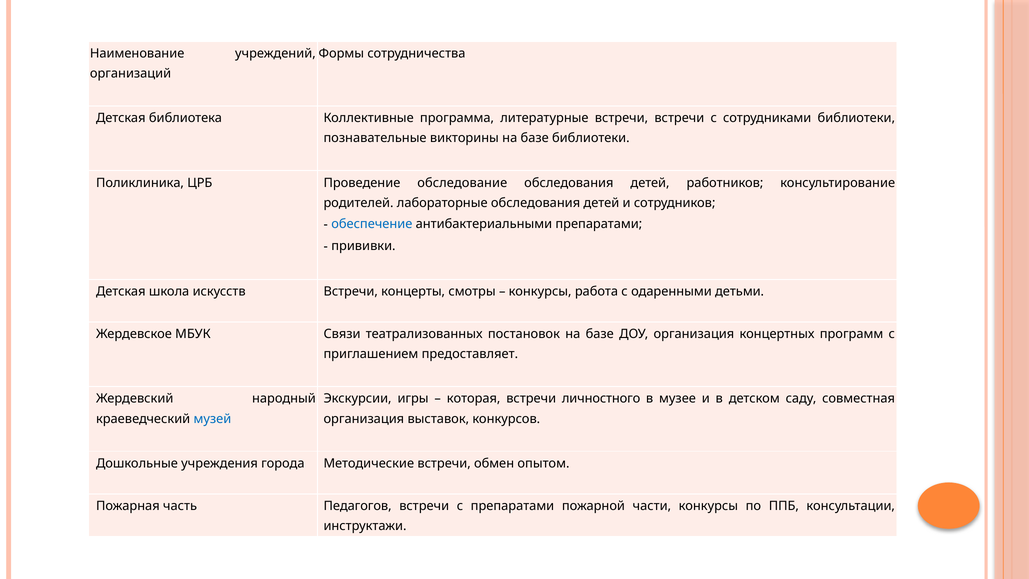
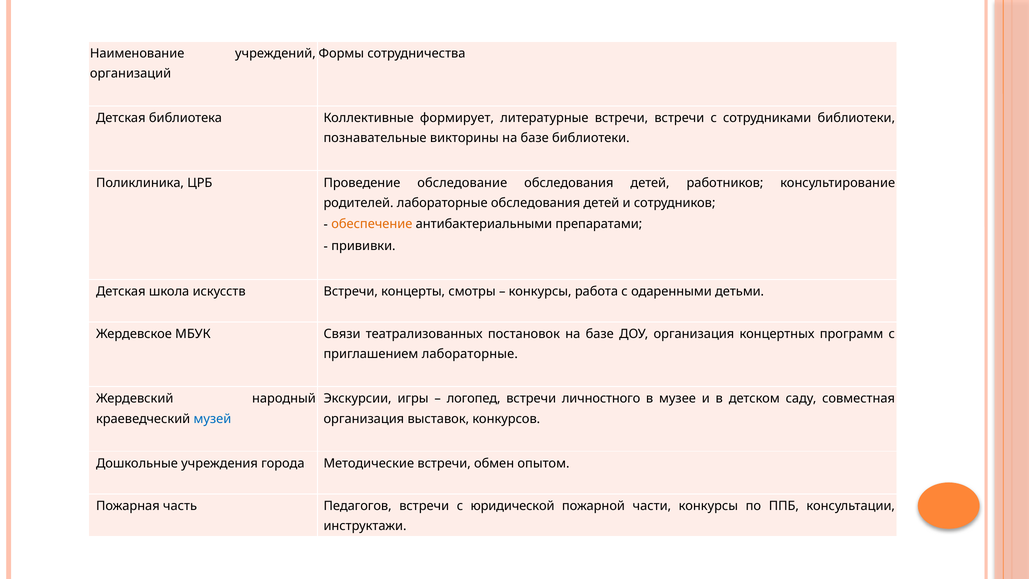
программа: программа -> формирует (457, 118)
обеспечение colour: blue -> orange (372, 224)
приглашением предоставляет: предоставляет -> лабораторные (470, 354)
которая: которая -> логопед (474, 399)
с препаратами: препаратами -> юридической (513, 506)
